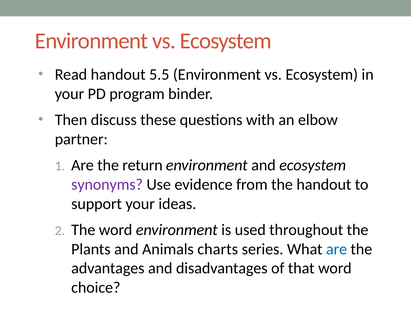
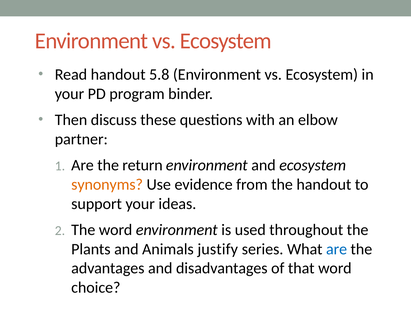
5.5: 5.5 -> 5.8 (159, 74)
synonyms colour: purple -> orange (107, 184)
charts: charts -> justify (218, 248)
